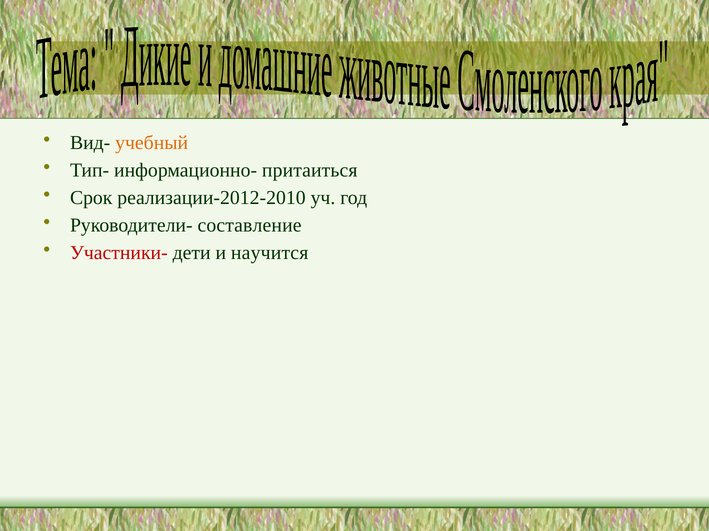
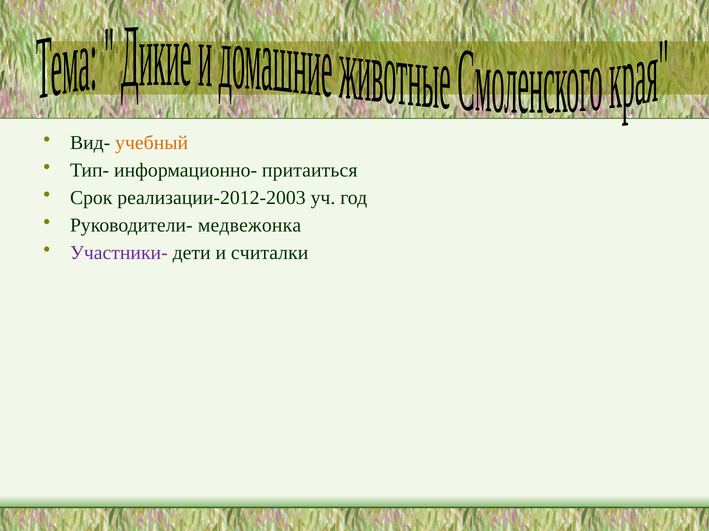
реализации-2012-2010: реализации-2012-2010 -> реализации-2012-2003 (212, 198)
составление: составление -> медвежонка (250, 226)
Участники- colour: red -> purple (119, 253)
научится: научится -> считалки (270, 253)
